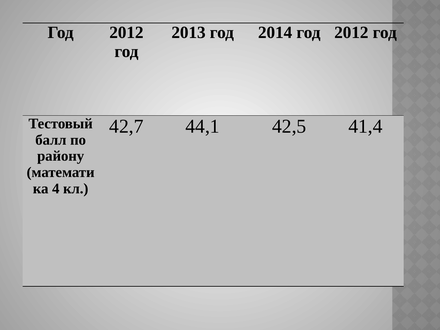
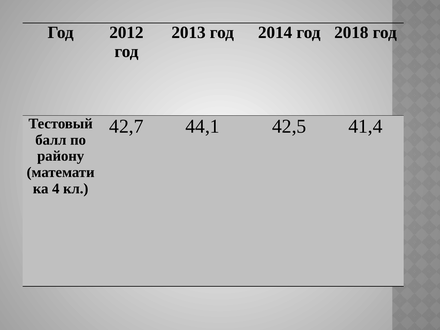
2014 год 2012: 2012 -> 2018 (351, 33)
